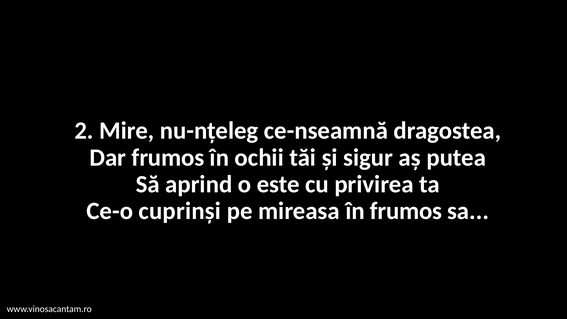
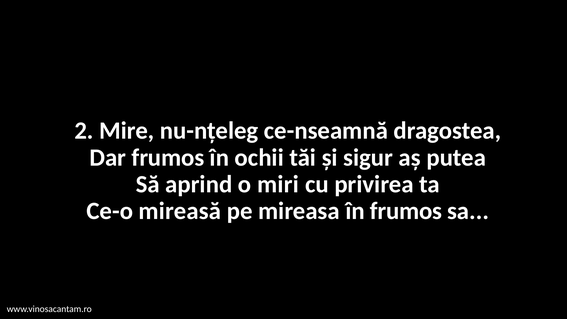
este: este -> miri (278, 184)
cuprinși: cuprinși -> mireasă (180, 211)
